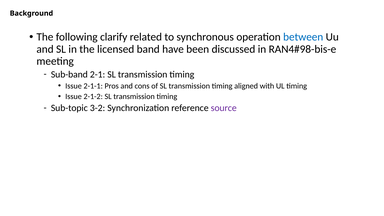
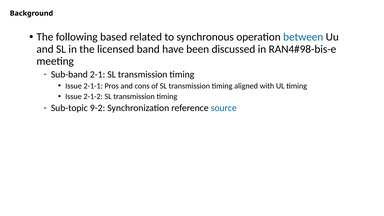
clarify: clarify -> based (114, 37)
3-2: 3-2 -> 9-2 (98, 108)
source colour: purple -> blue (224, 108)
